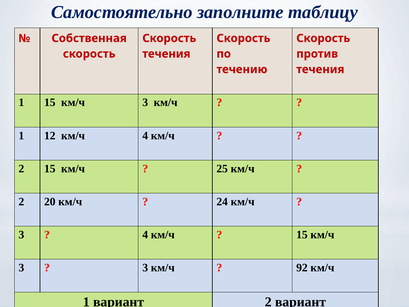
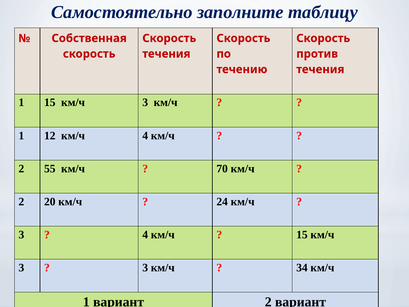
2 15: 15 -> 55 (50, 168)
25: 25 -> 70 (222, 168)
92: 92 -> 34 (302, 267)
